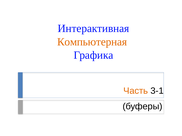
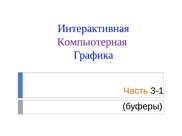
Компьютерная colour: orange -> purple (92, 42)
